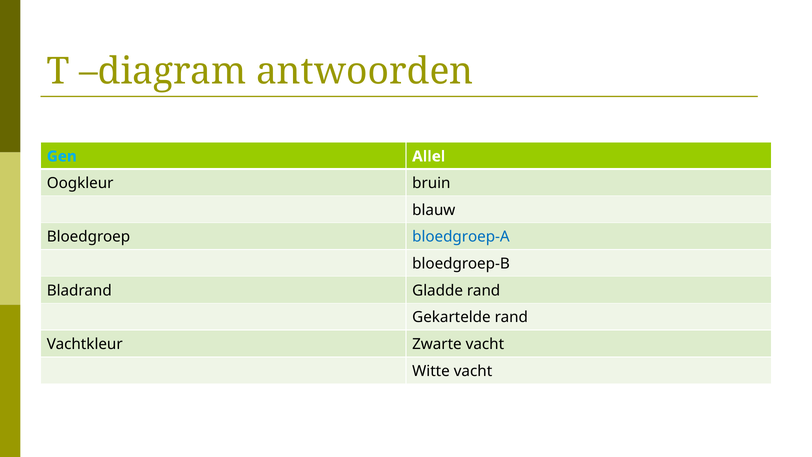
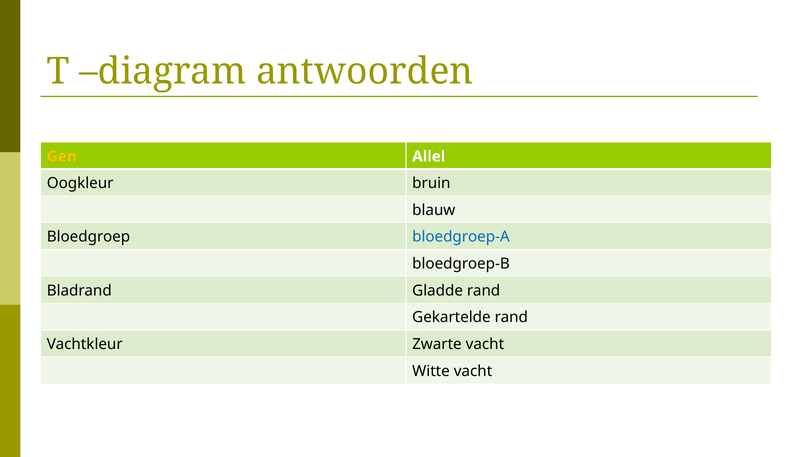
Gen colour: light blue -> yellow (62, 156)
